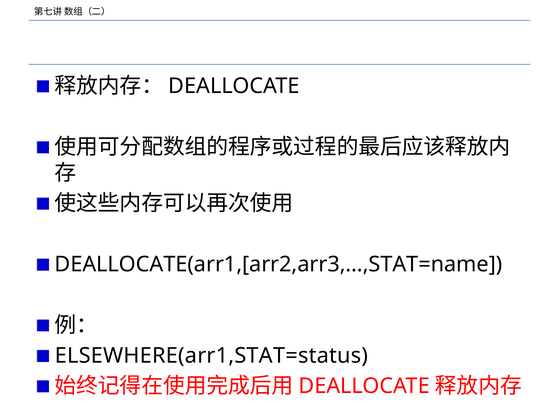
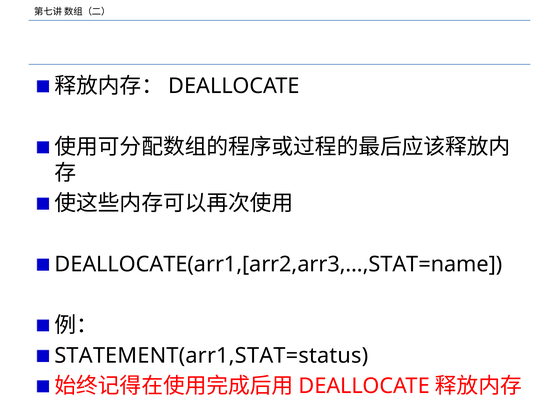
ELSEWHERE(arr1,STAT=status: ELSEWHERE(arr1,STAT=status -> STATEMENT(arr1,STAT=status (211, 356)
